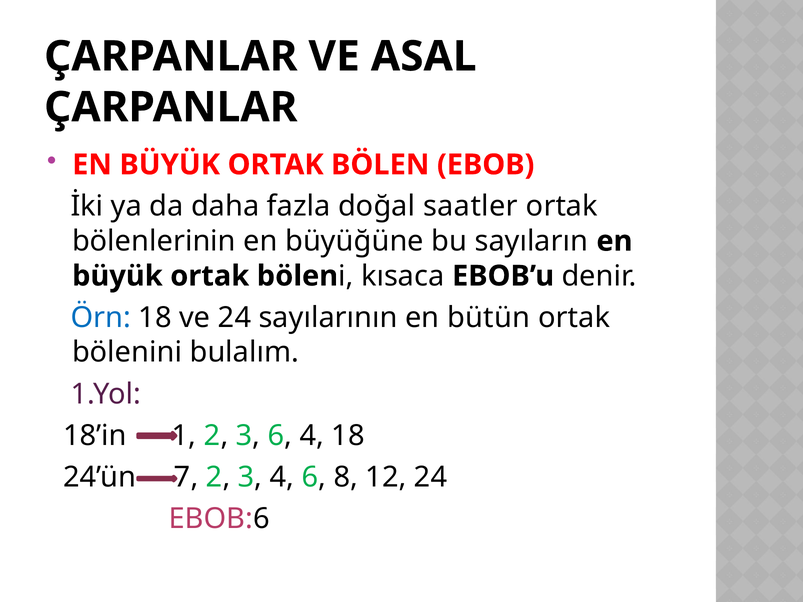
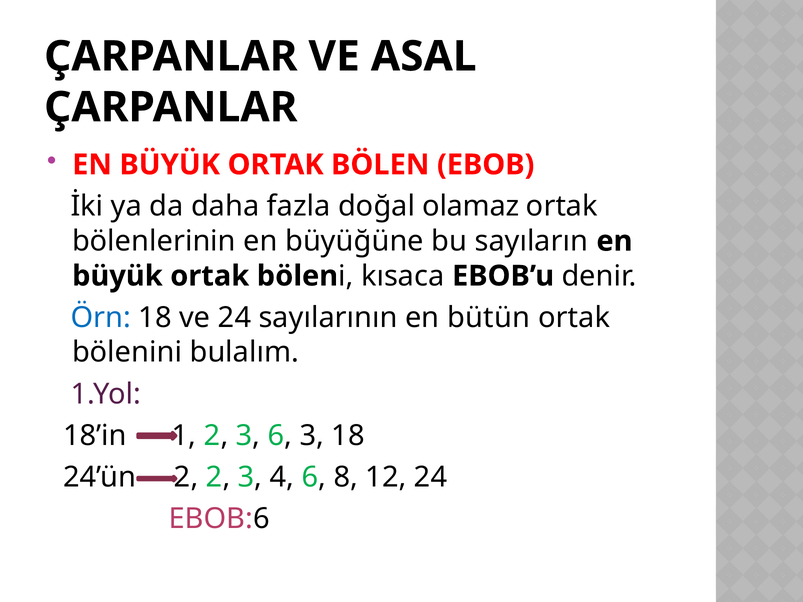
saatler: saatler -> olamaz (471, 206)
6 4: 4 -> 3 (312, 436)
24’ün 7: 7 -> 2 (186, 477)
